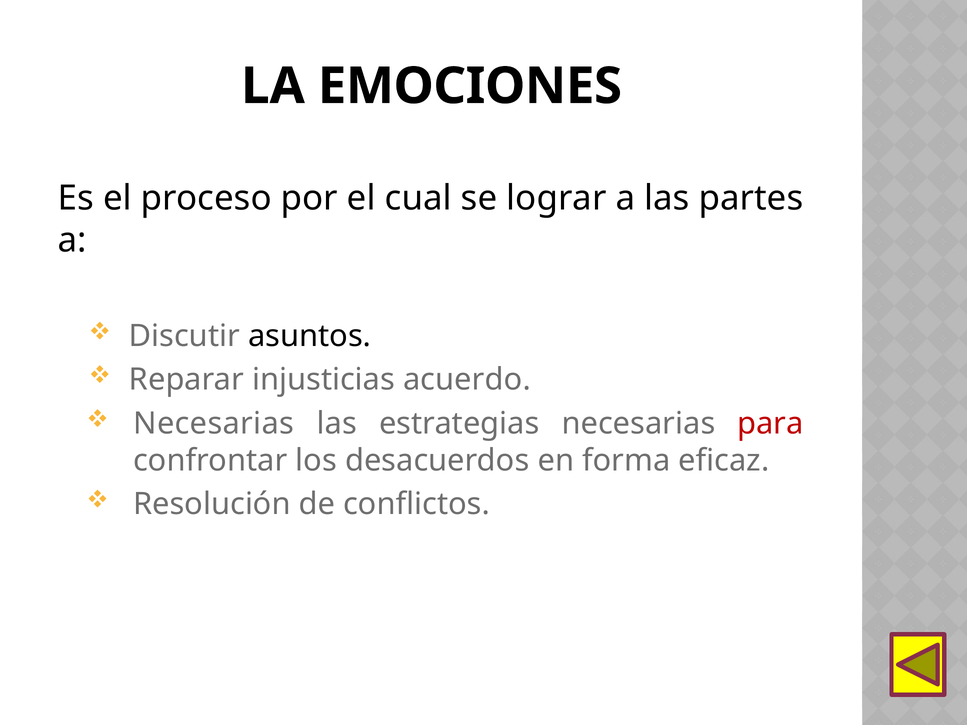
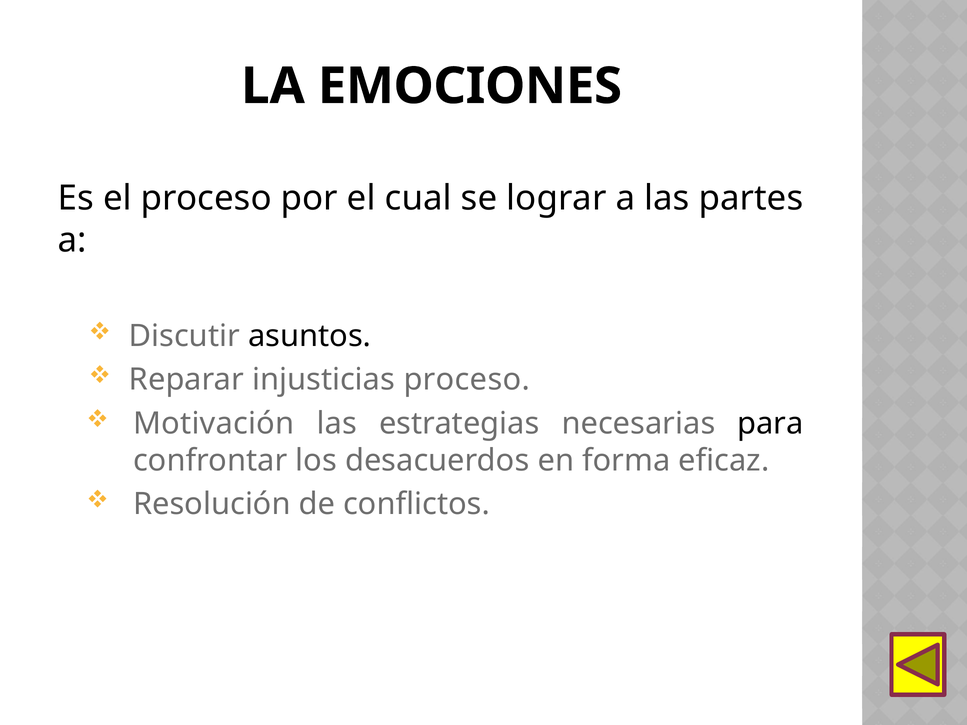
injusticias acuerdo: acuerdo -> proceso (467, 380)
Necesarias: Necesarias -> Motivación (214, 424)
para colour: red -> black (770, 424)
